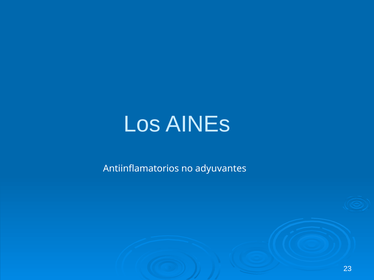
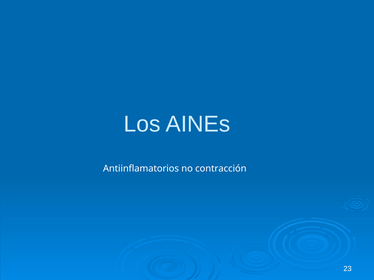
adyuvantes: adyuvantes -> contracción (221, 169)
